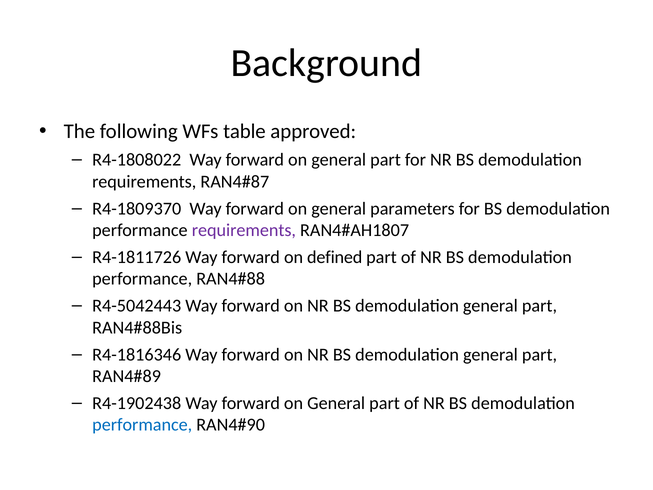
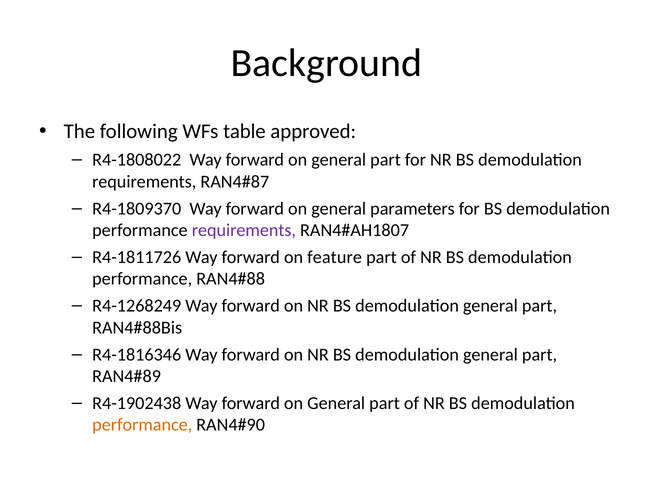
defined: defined -> feature (335, 257)
R4-5042443: R4-5042443 -> R4-1268249 (137, 306)
performance colour: blue -> orange (142, 425)
